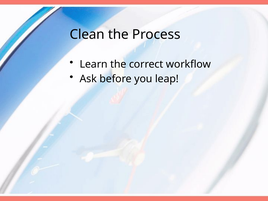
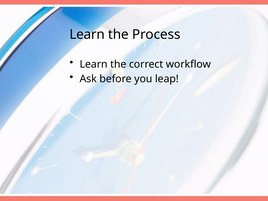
Clean: Clean -> Learn (87, 34)
